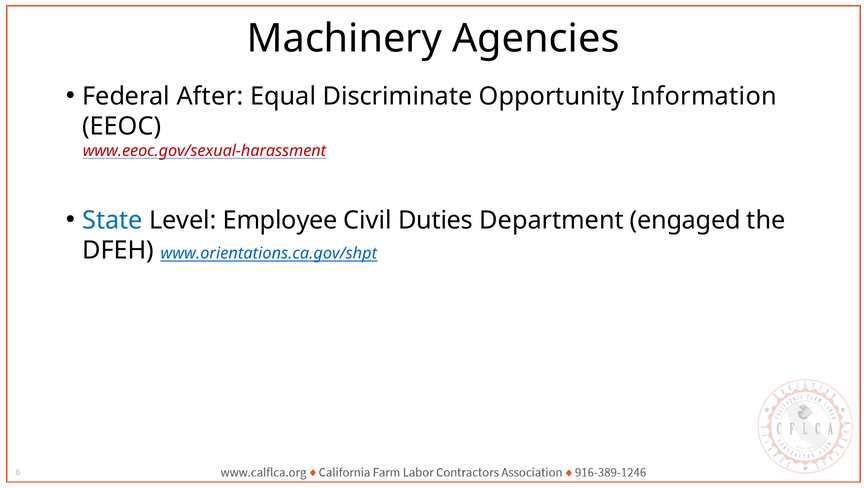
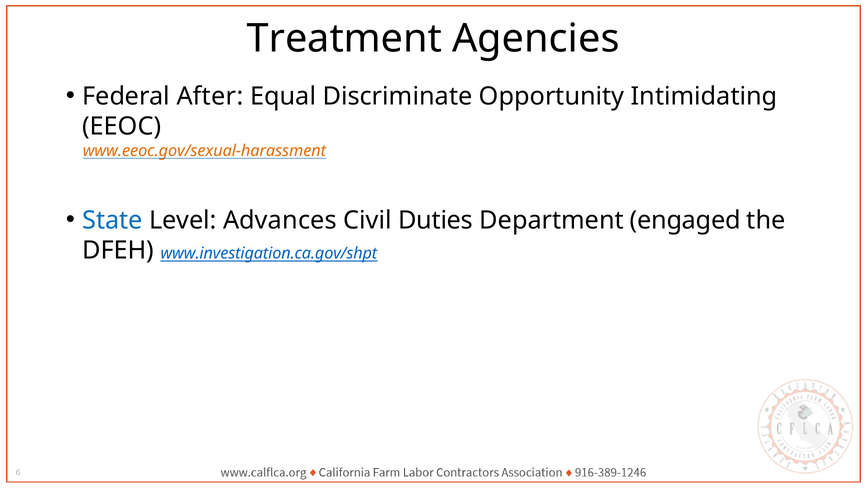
Machinery: Machinery -> Treatment (344, 39)
Information: Information -> Intimidating (704, 96)
www.eeoc.gov/sexual-harassment colour: red -> orange (204, 151)
Employee: Employee -> Advances (280, 220)
www.orientations.ca.gov/shpt: www.orientations.ca.gov/shpt -> www.investigation.ca.gov/shpt (269, 253)
